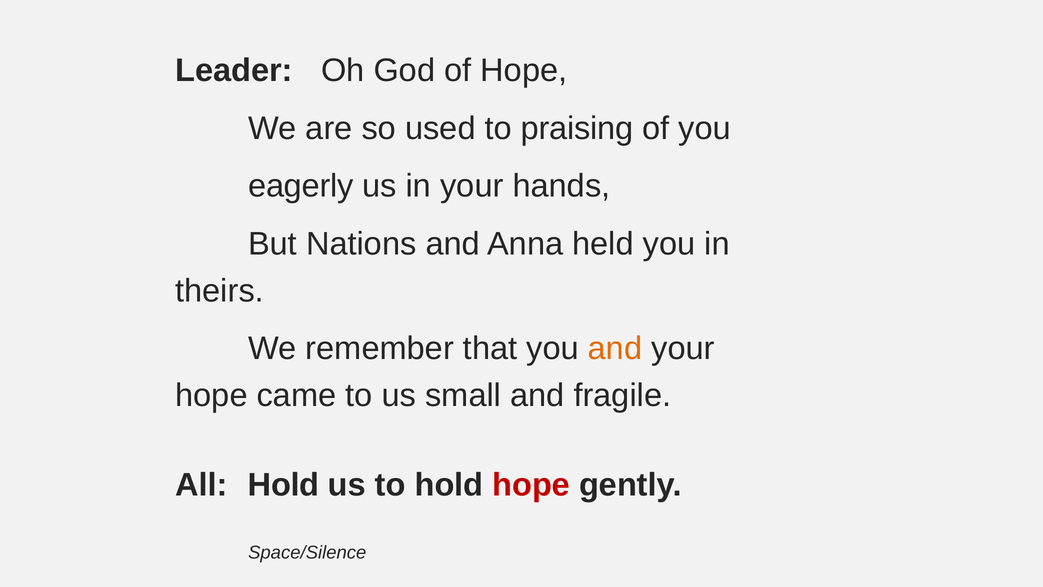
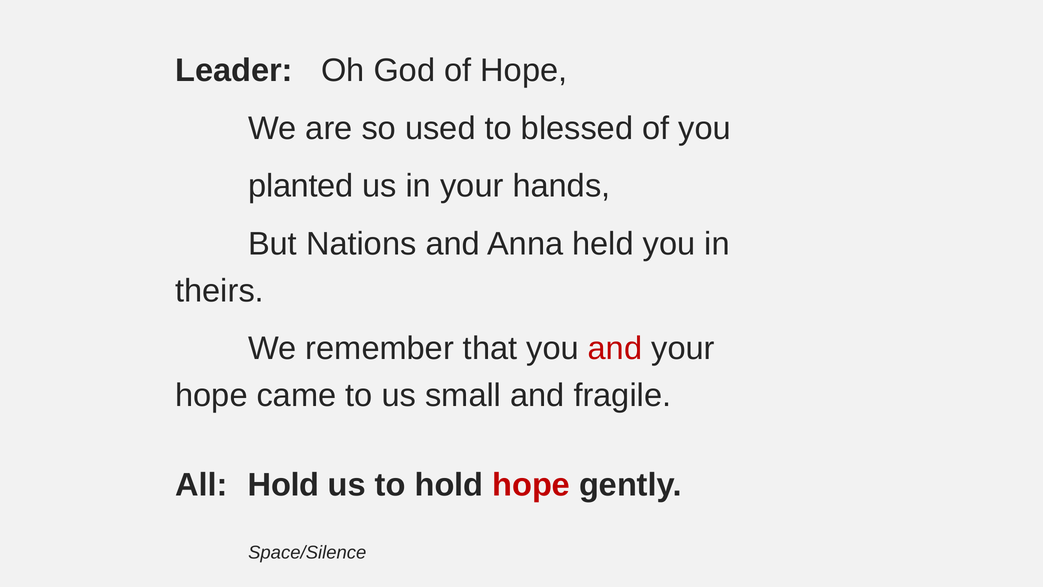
praising: praising -> blessed (577, 128)
eagerly: eagerly -> planted (301, 186)
and colour: orange -> red (615, 349)
